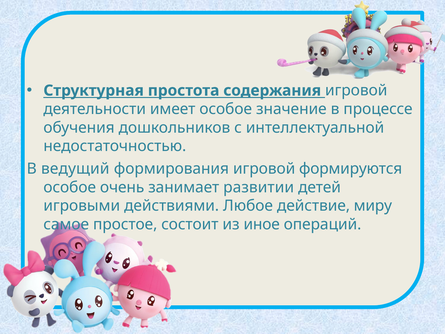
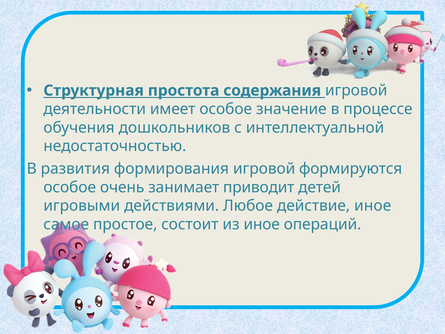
ведущий: ведущий -> развития (75, 169)
развитии: развитии -> приводит (259, 187)
действие миру: миру -> иное (373, 206)
